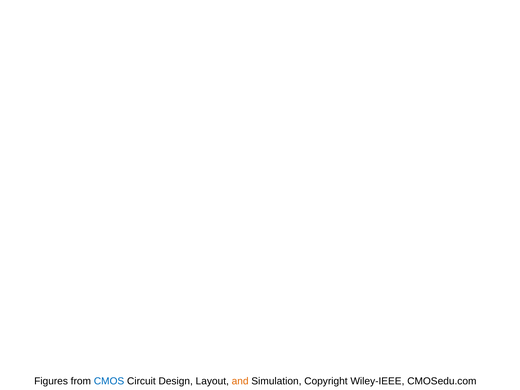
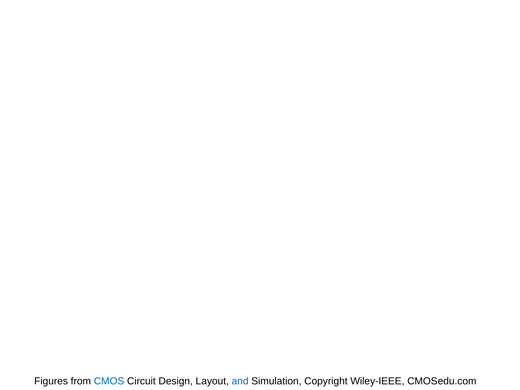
and colour: orange -> blue (240, 381)
